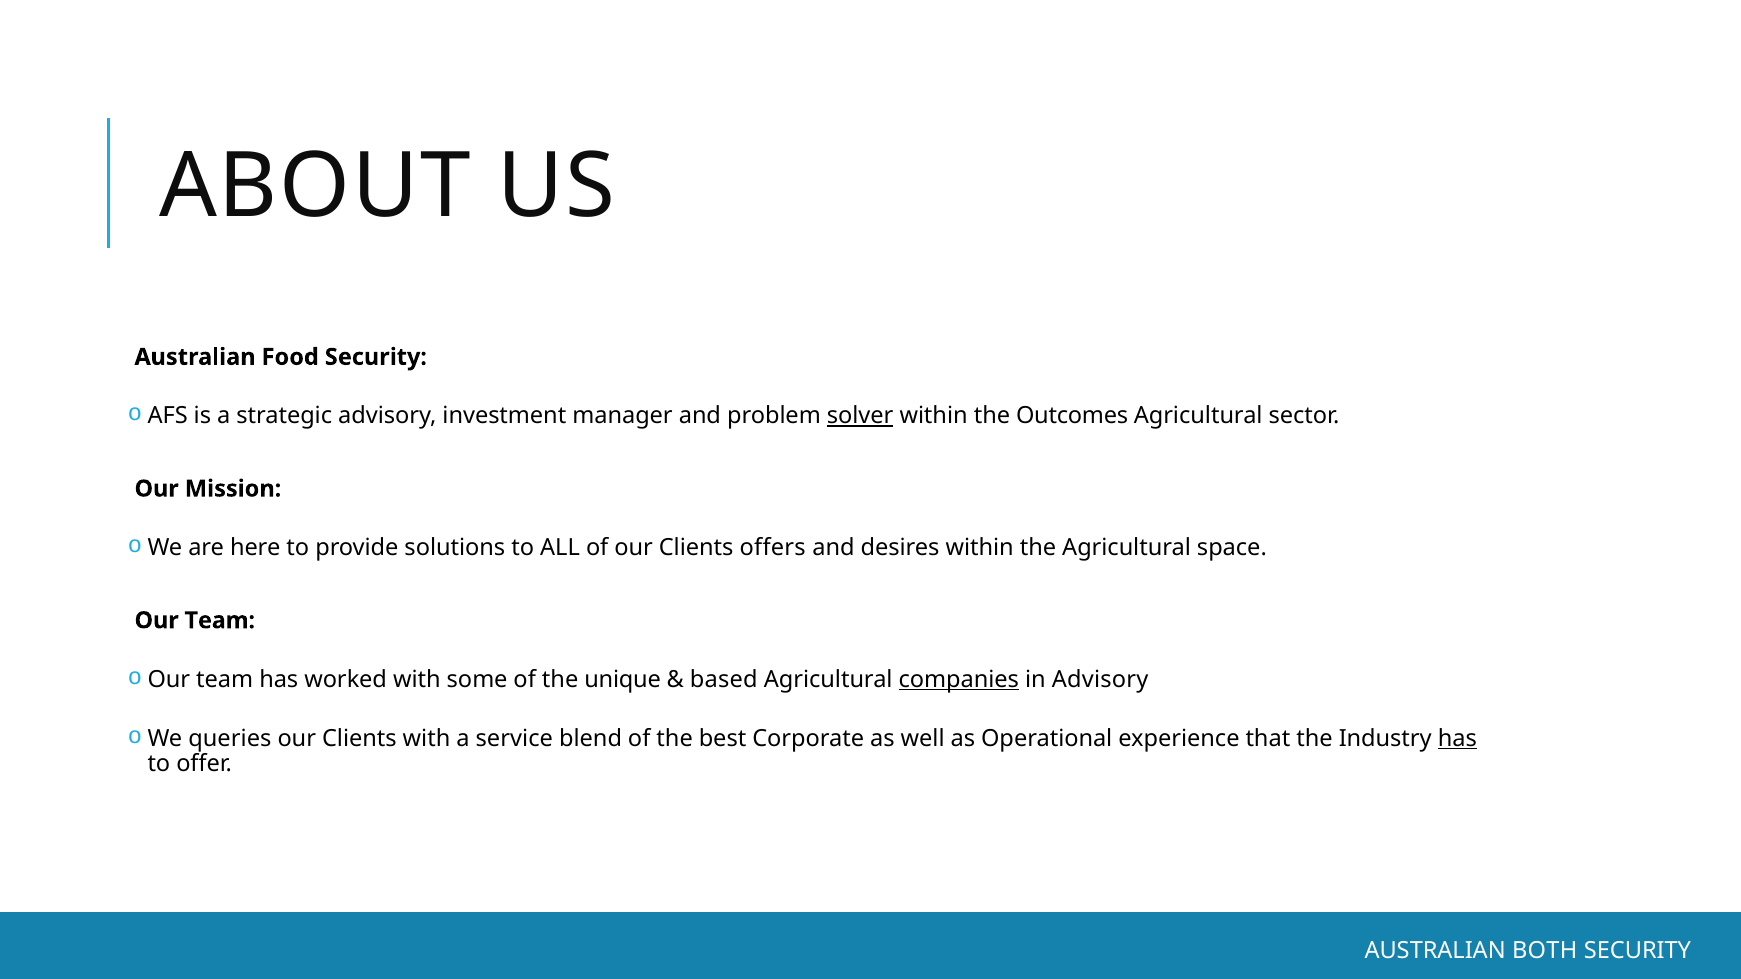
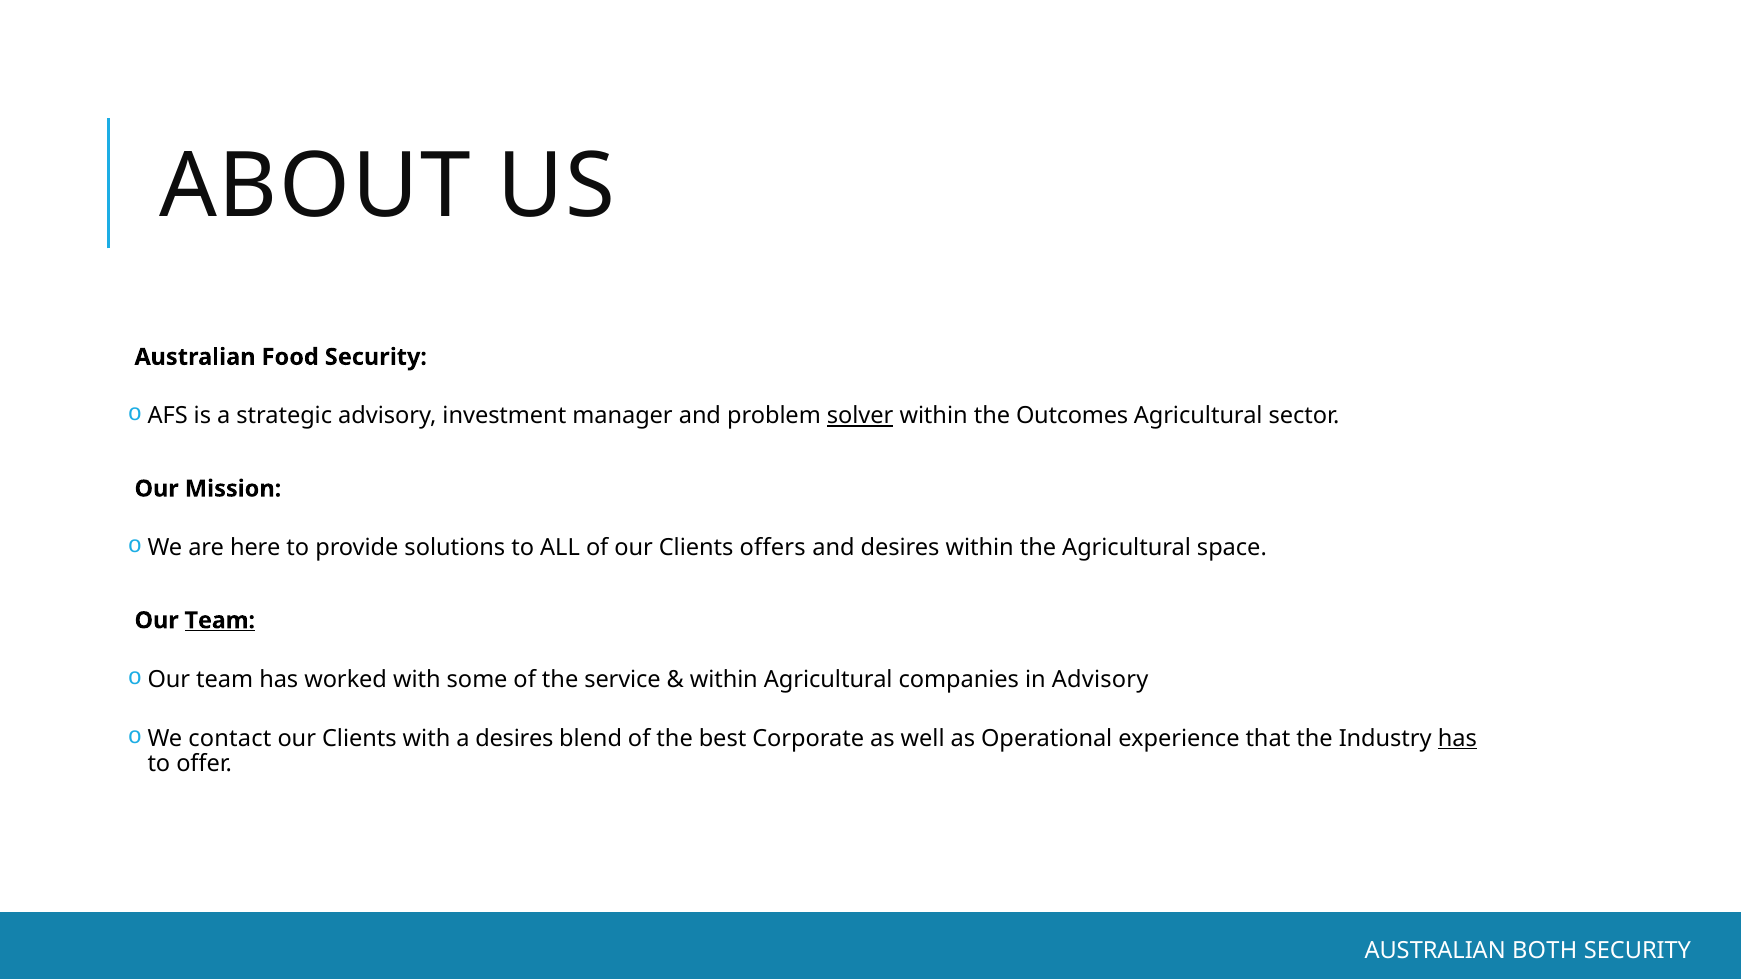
Team underline: none -> present (220, 621)
unique: unique -> service (623, 680)
based: based -> within (724, 680)
companies underline: present -> none (959, 680)
queries: queries -> contact (230, 739)
a service: service -> desires (514, 739)
